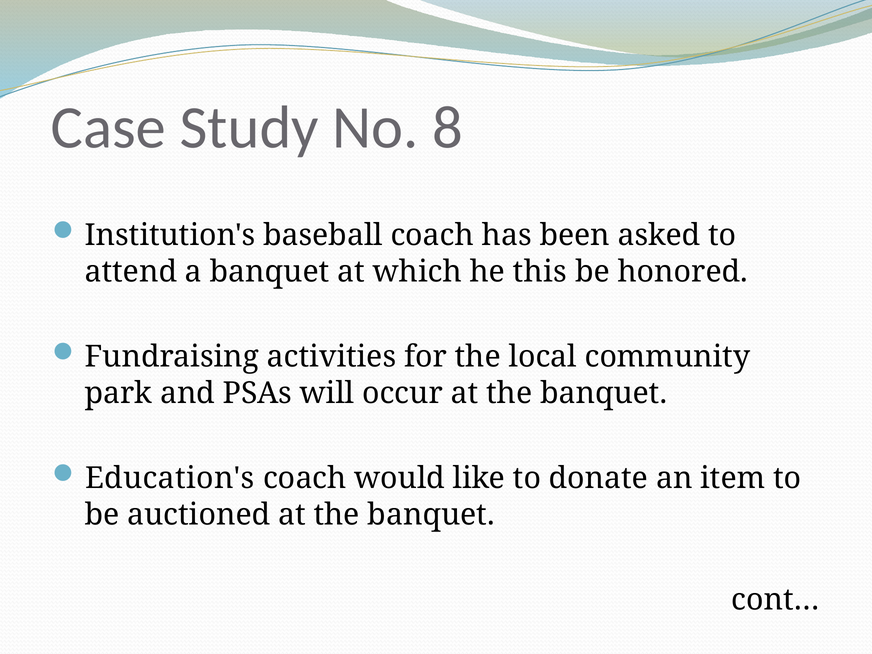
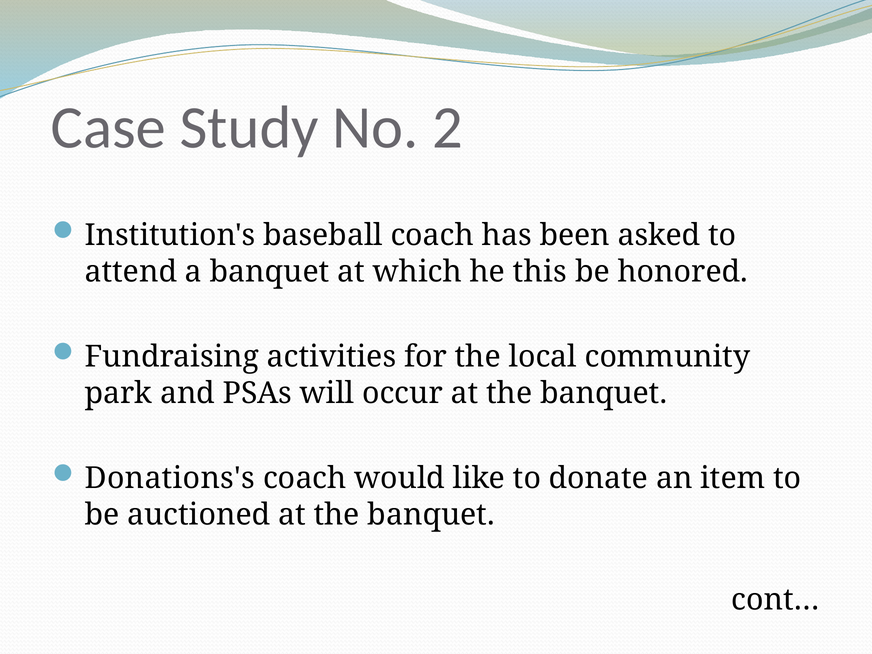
8: 8 -> 2 (448, 128)
Education's: Education's -> Donations's (170, 478)
